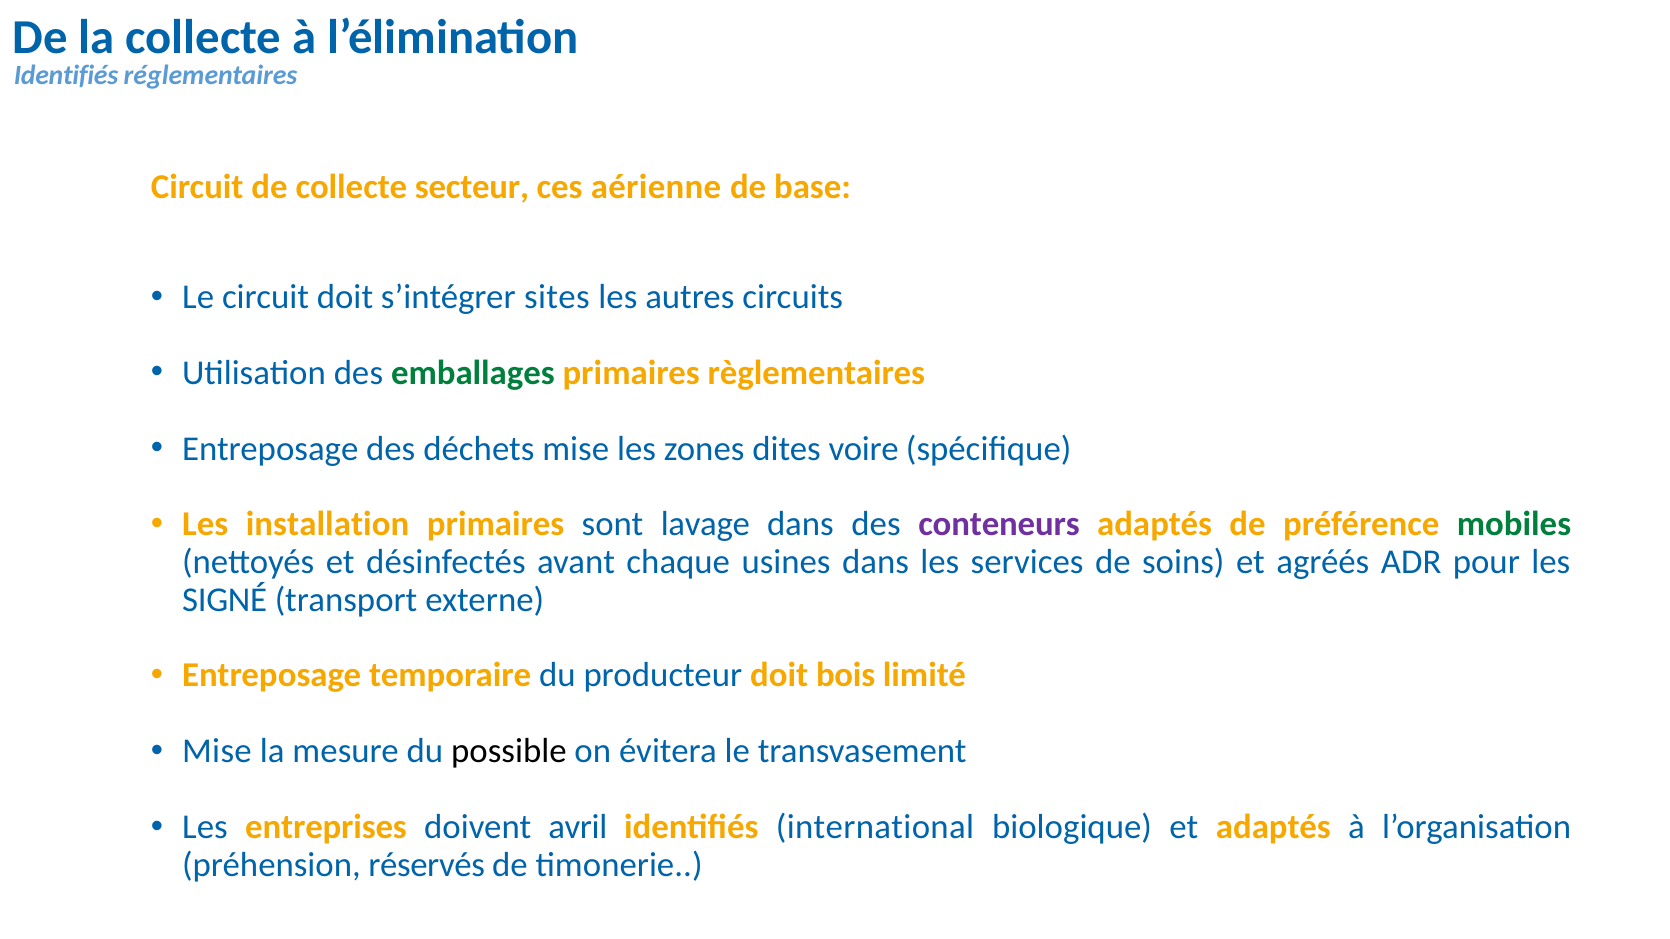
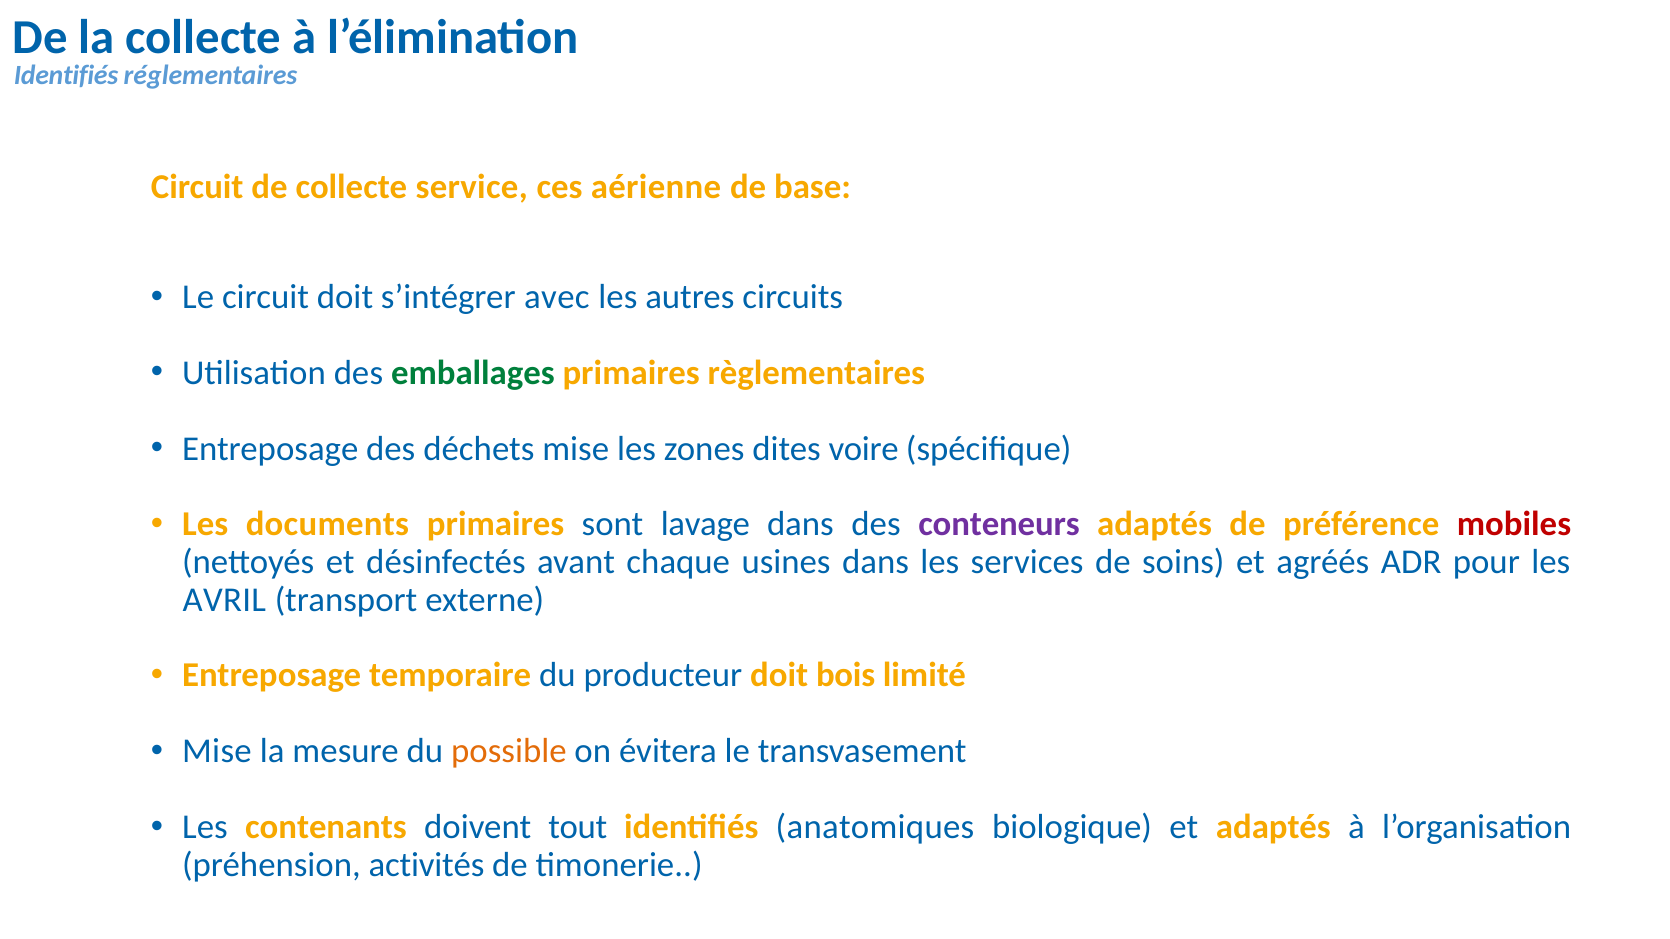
secteur: secteur -> service (472, 187)
sites: sites -> avec (557, 297)
installation: installation -> documents (327, 525)
mobiles colour: green -> red (1514, 525)
SIGNÉ: SIGNÉ -> AVRIL (224, 600)
possible colour: black -> orange (509, 751)
entreprises: entreprises -> contenants (326, 827)
avril: avril -> tout (578, 827)
international: international -> anatomiques (875, 827)
réservés: réservés -> activités (427, 865)
